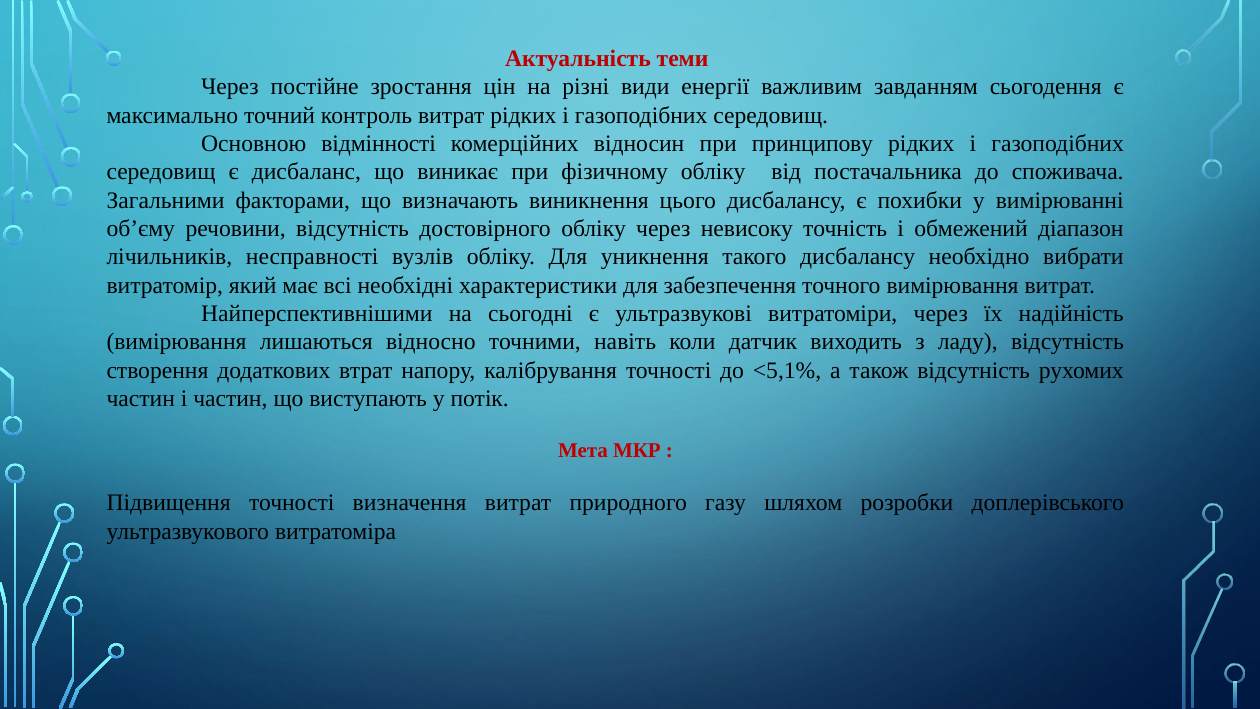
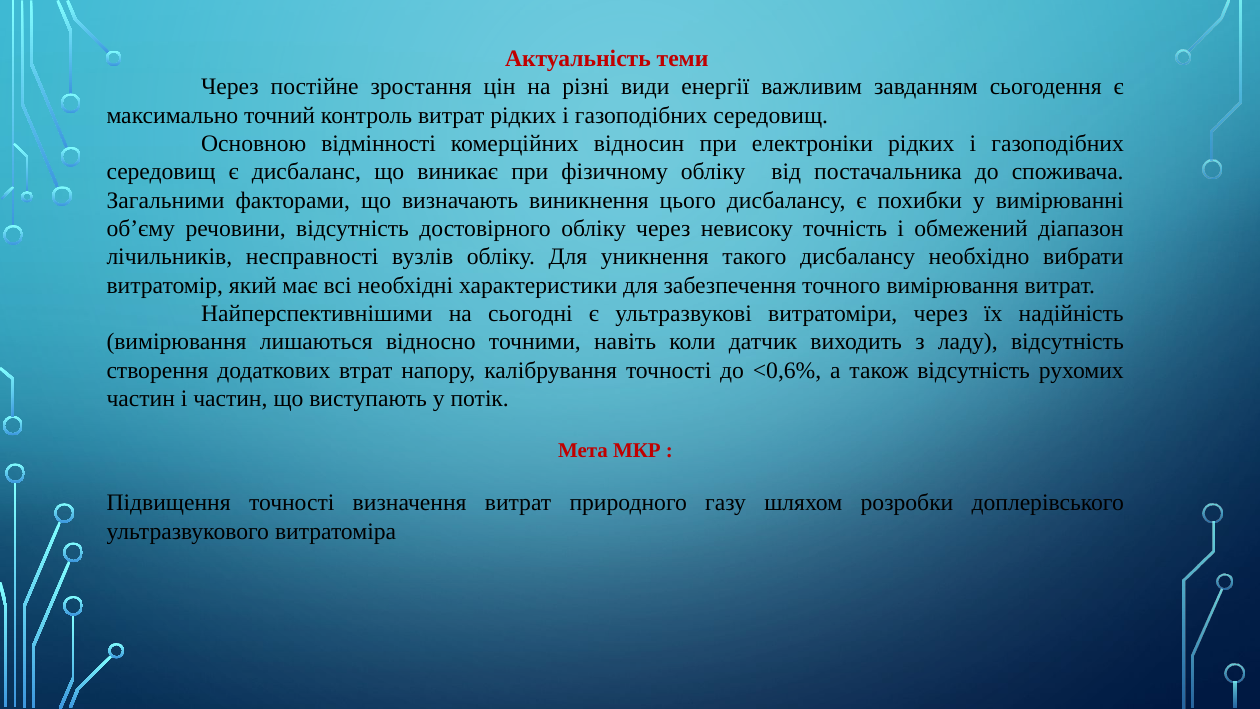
принципову: принципову -> електроніки (812, 144)
<5,1%: <5,1% -> <0,6% (787, 370)
